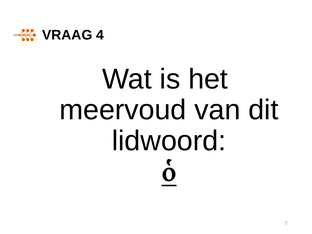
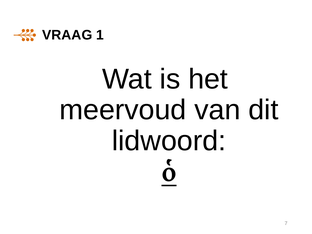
4: 4 -> 1 (100, 35)
